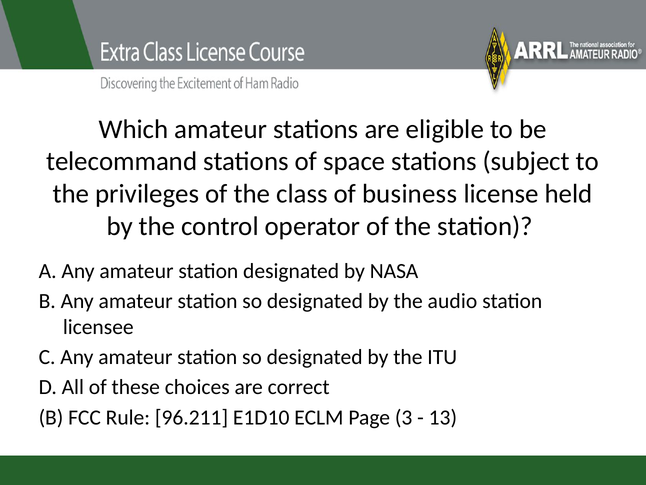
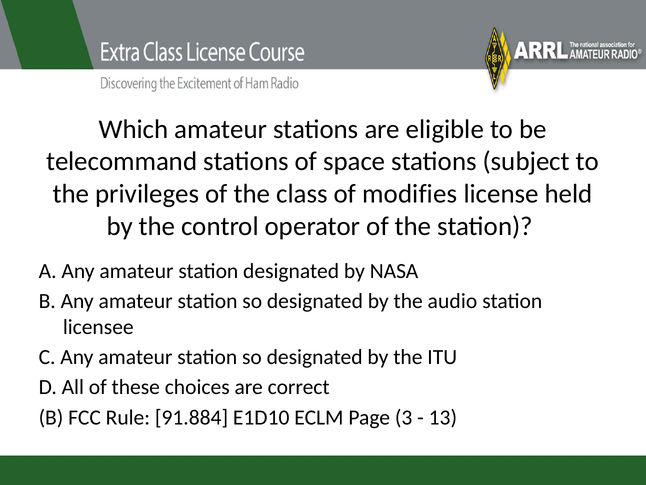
business: business -> modifies (410, 194)
96.211: 96.211 -> 91.884 (192, 417)
